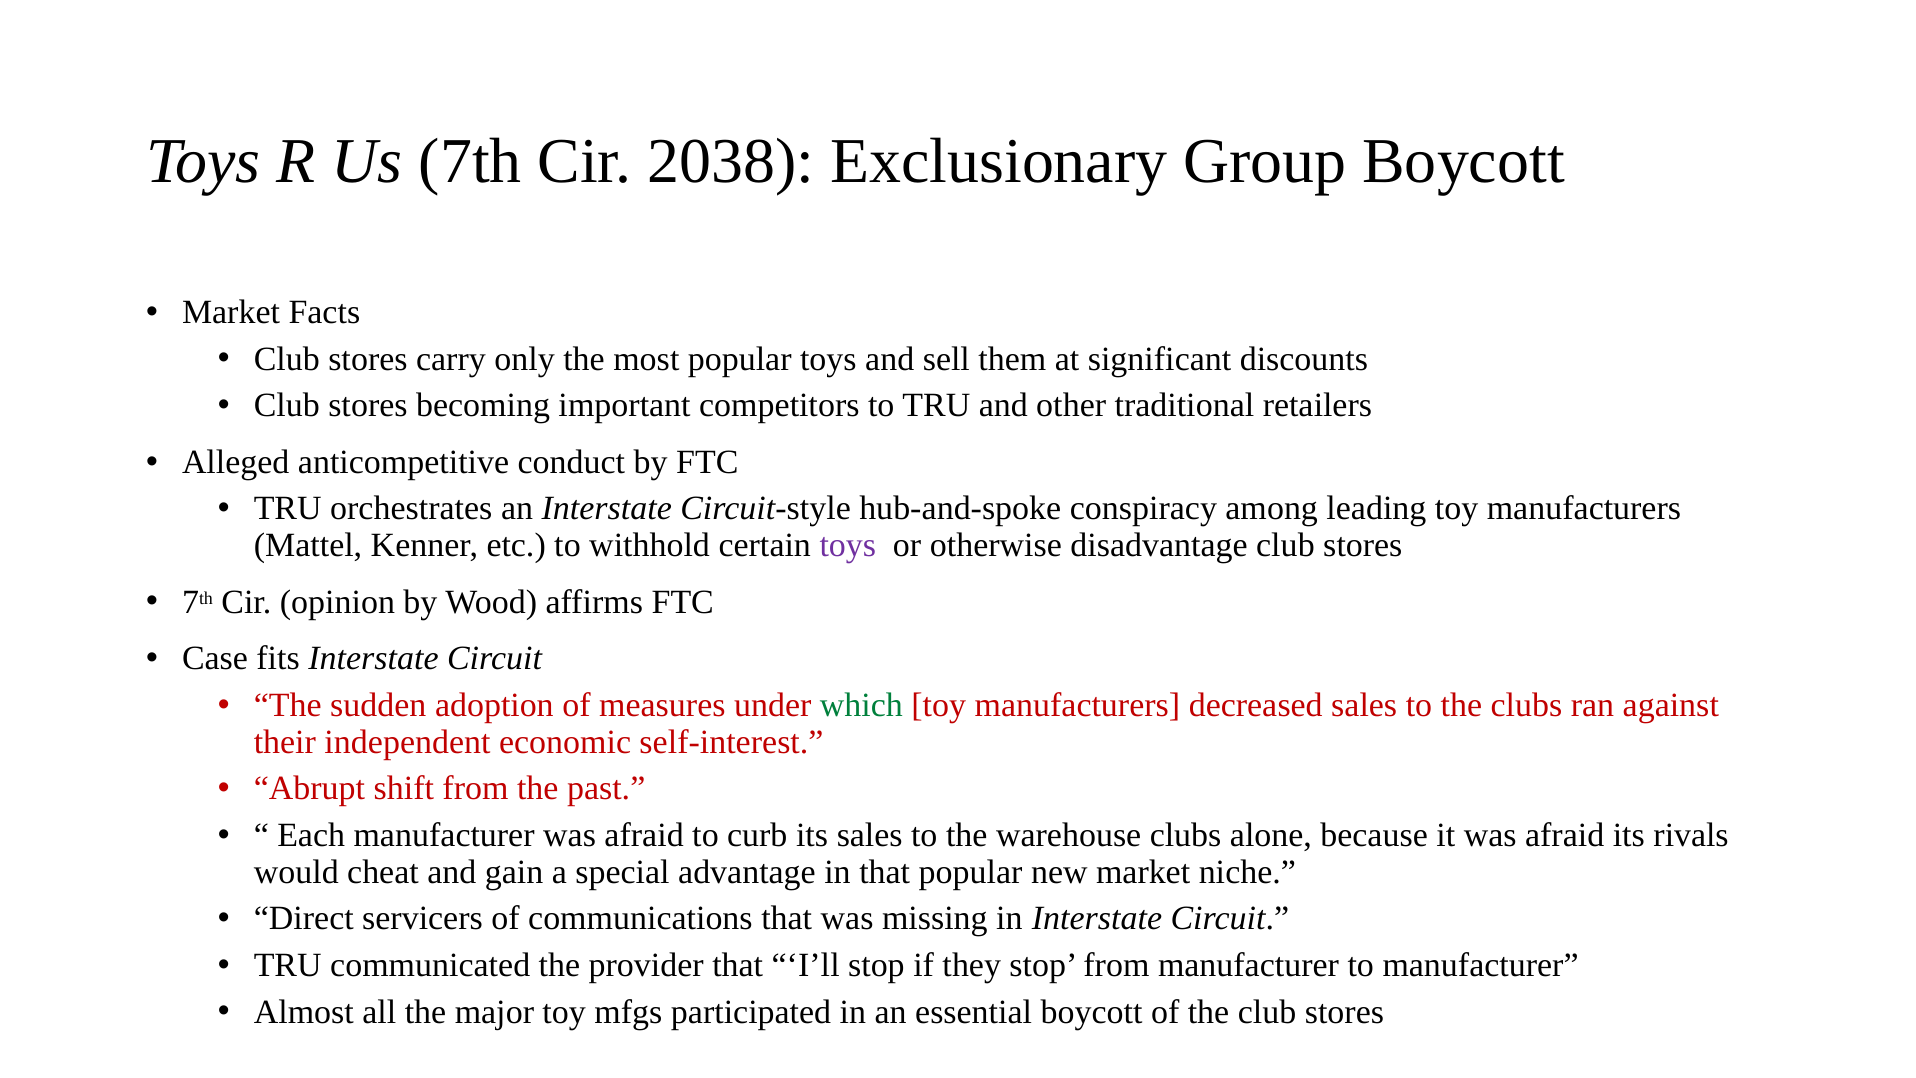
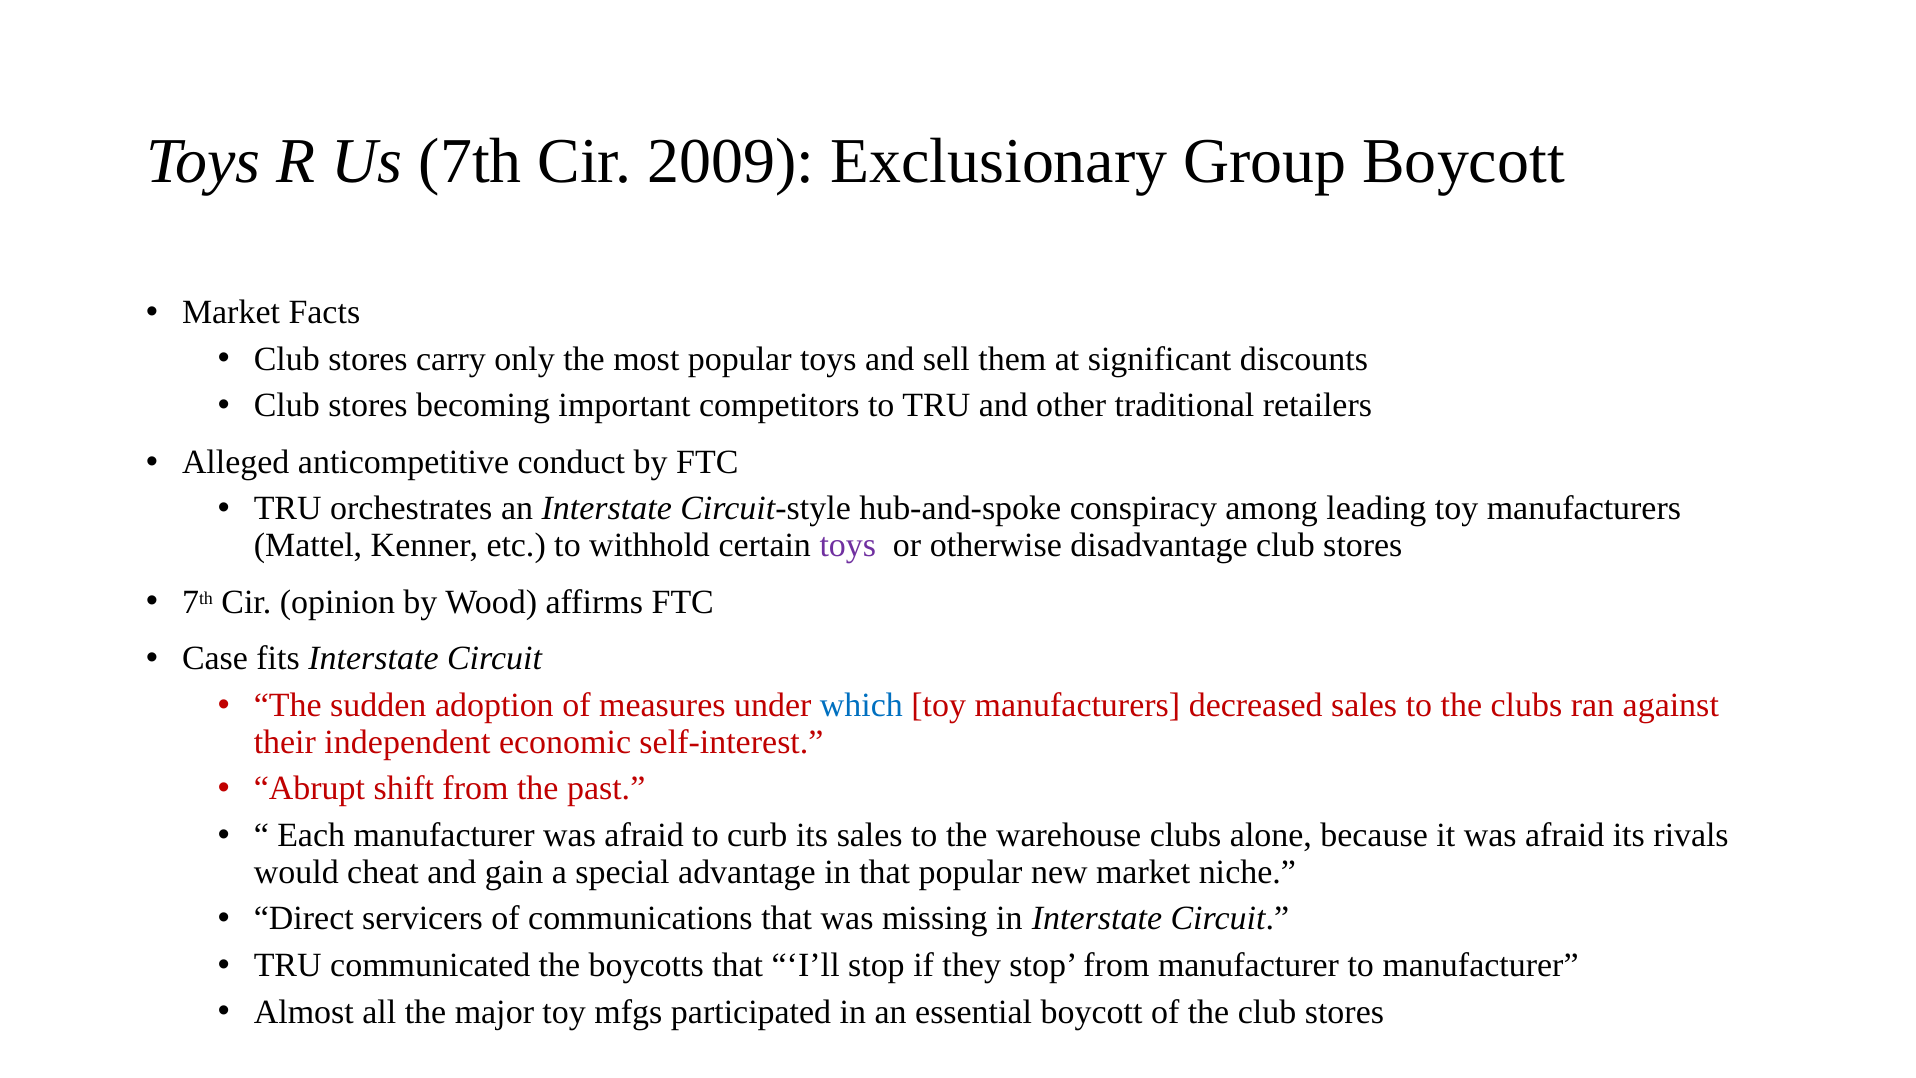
2038: 2038 -> 2009 (731, 161)
which colour: green -> blue (861, 705)
provider: provider -> boycotts (646, 965)
